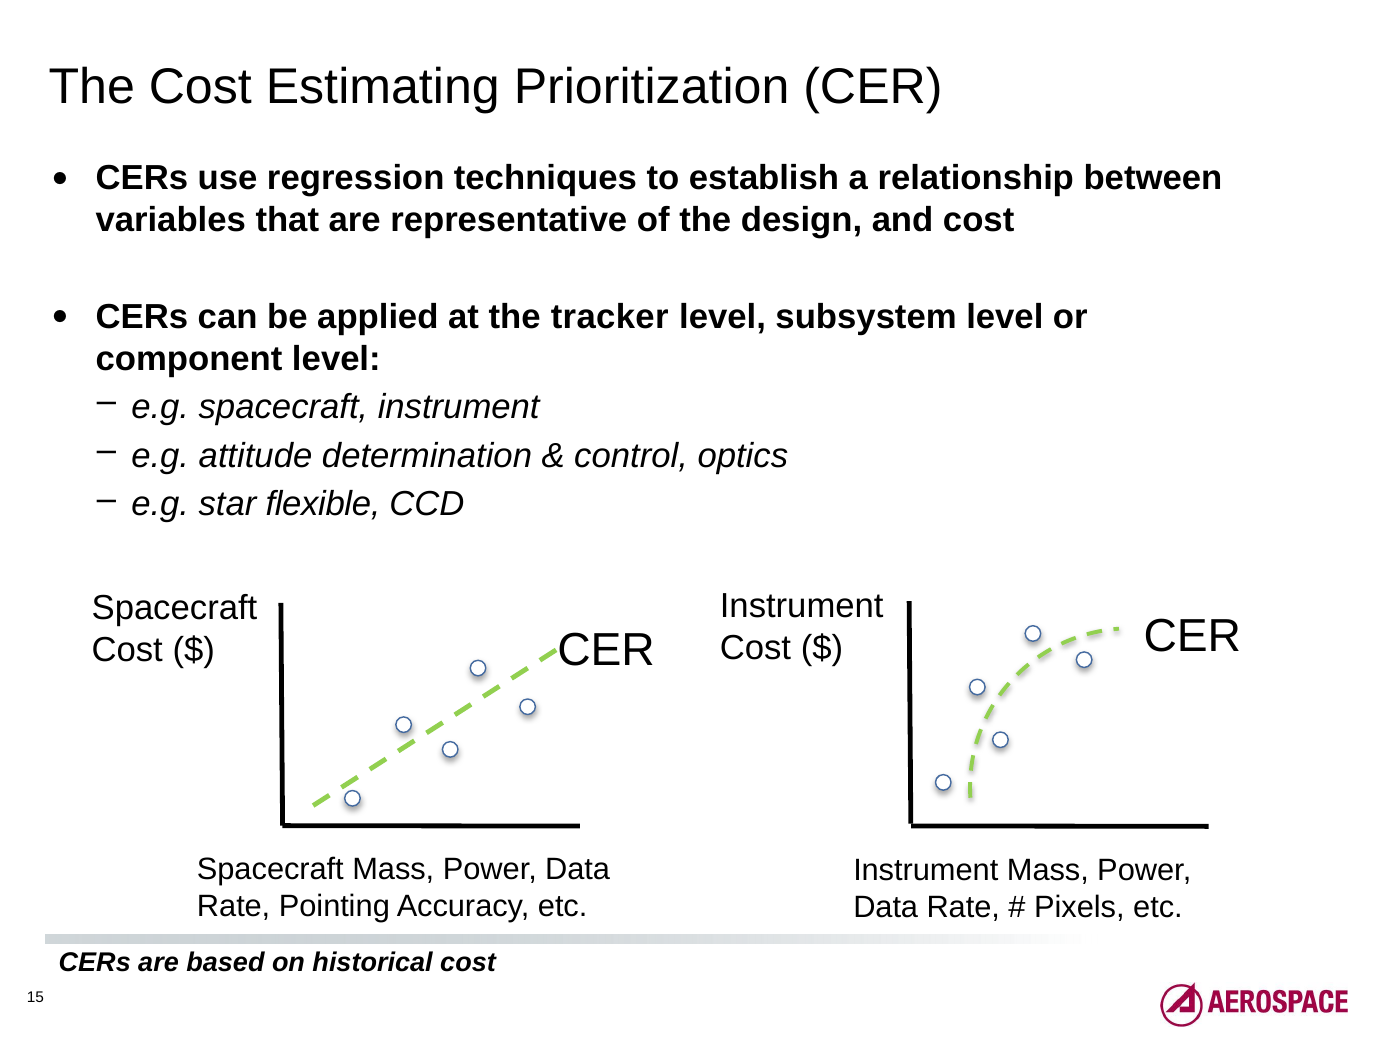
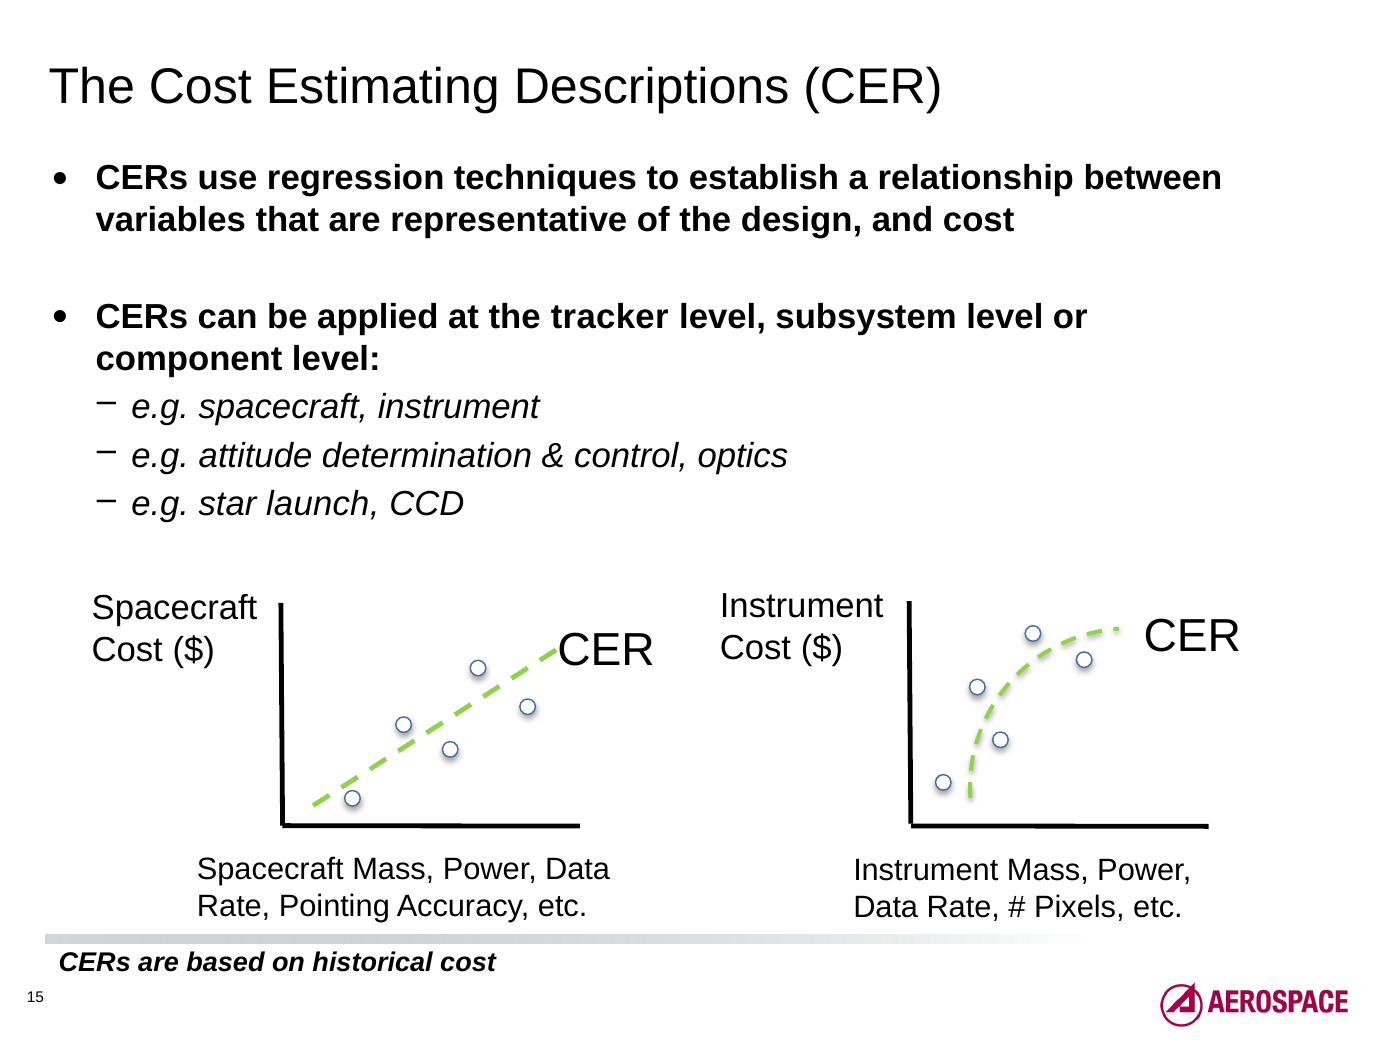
Prioritization: Prioritization -> Descriptions (652, 87)
flexible: flexible -> launch (323, 504)
